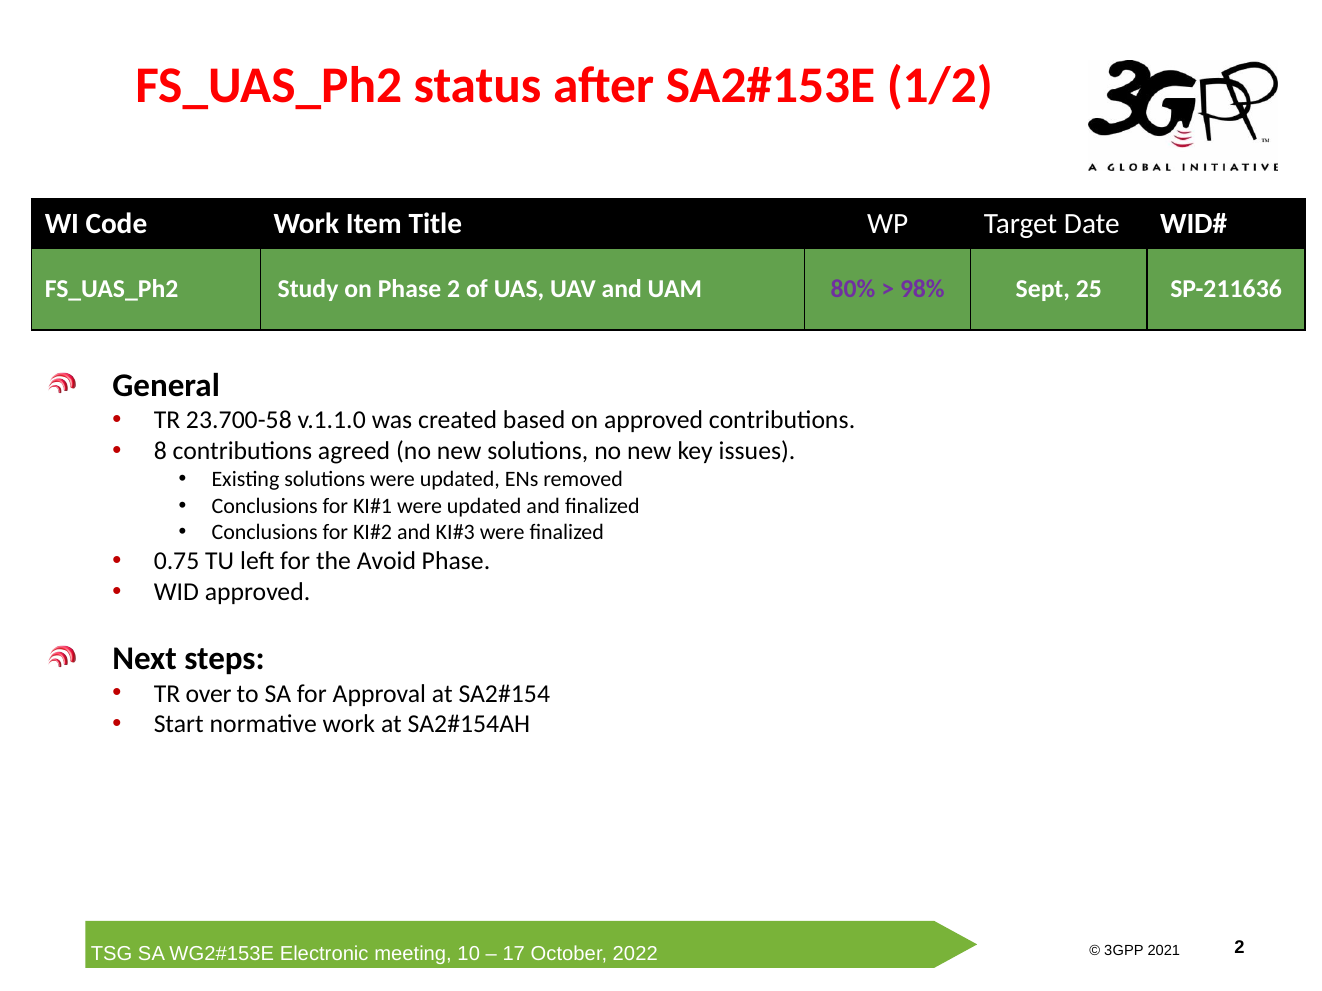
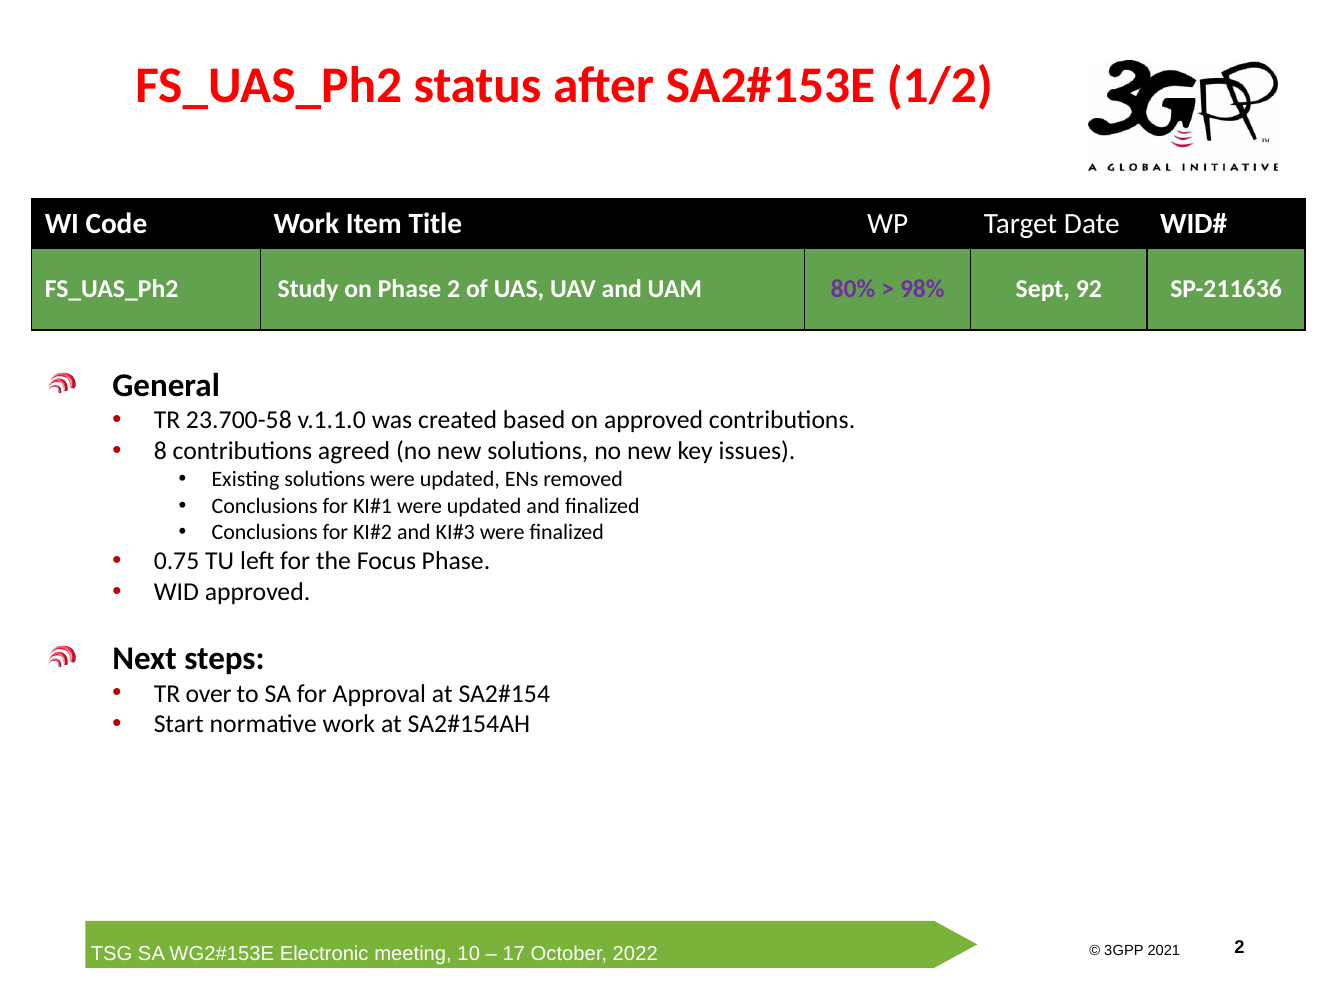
25: 25 -> 92 (1089, 289)
Avoid: Avoid -> Focus (386, 562)
